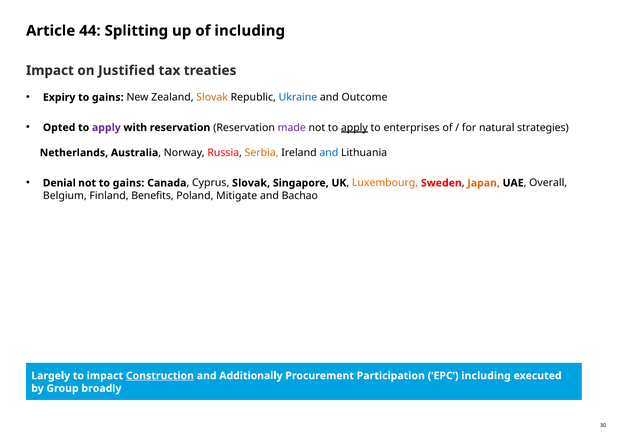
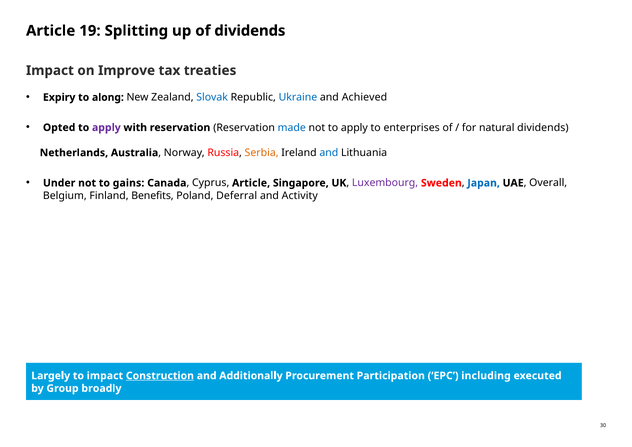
44: 44 -> 19 (90, 31)
of including: including -> dividends (250, 31)
Justified: Justified -> Improve (127, 71)
gains: gains -> along (108, 97)
Slovak colour: orange -> blue (212, 97)
Outcome: Outcome -> Achieved (364, 97)
made colour: purple -> blue (292, 128)
apply underline: present -> none (354, 128)
natural strategies: strategies -> dividends (543, 128)
Denial: Denial -> Under (59, 183)
Cyprus Slovak: Slovak -> Article (251, 183)
Luxembourg colour: orange -> purple (385, 183)
Japan colour: orange -> blue (484, 183)
Mitigate: Mitigate -> Deferral (237, 196)
Bachao: Bachao -> Activity (300, 196)
